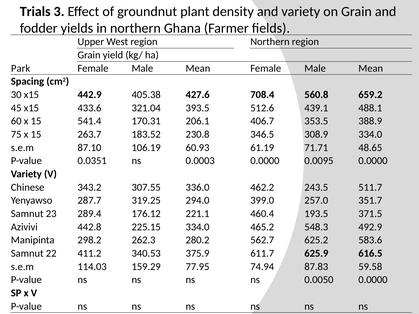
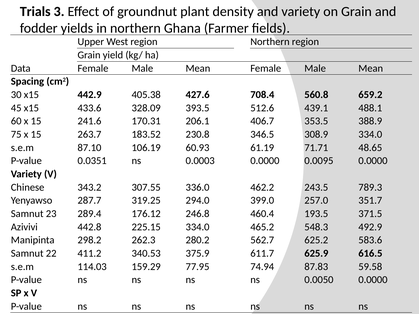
Park: Park -> Data (21, 68)
321.04: 321.04 -> 328.09 (146, 108)
541.4: 541.4 -> 241.6 (89, 121)
511.7: 511.7 -> 789.3 (370, 187)
221.1: 221.1 -> 246.8 (198, 214)
